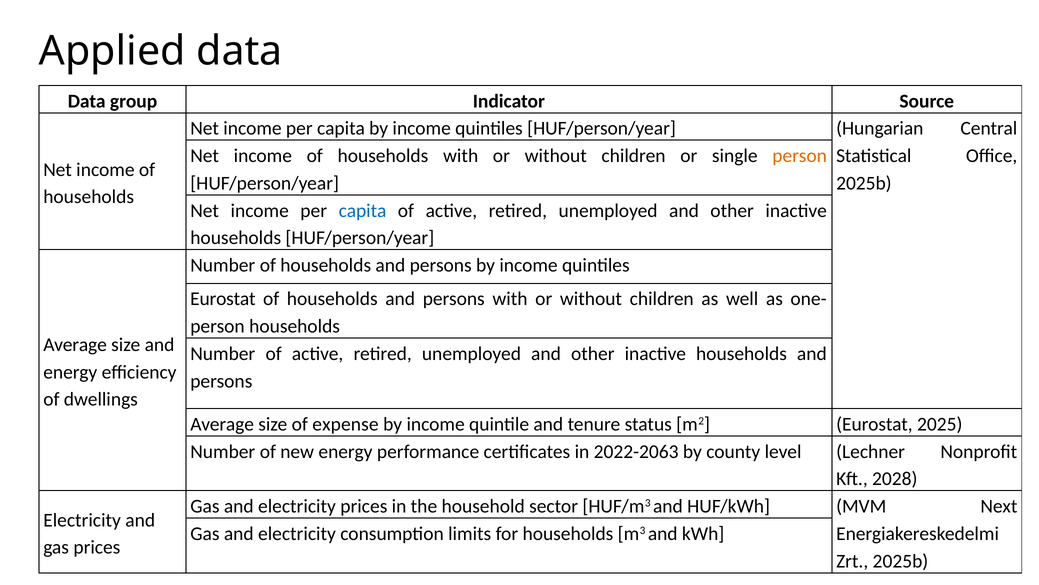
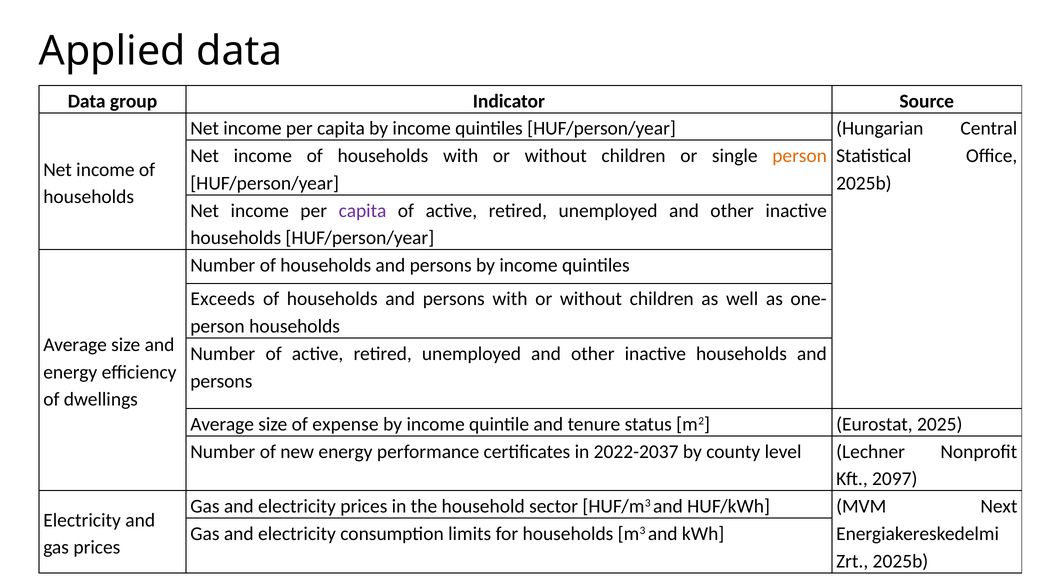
capita colour: blue -> purple (363, 210)
Eurostat: Eurostat -> Exceeds (223, 299)
2022-2063: 2022-2063 -> 2022-2037 (636, 451)
2028: 2028 -> 2097 (895, 479)
